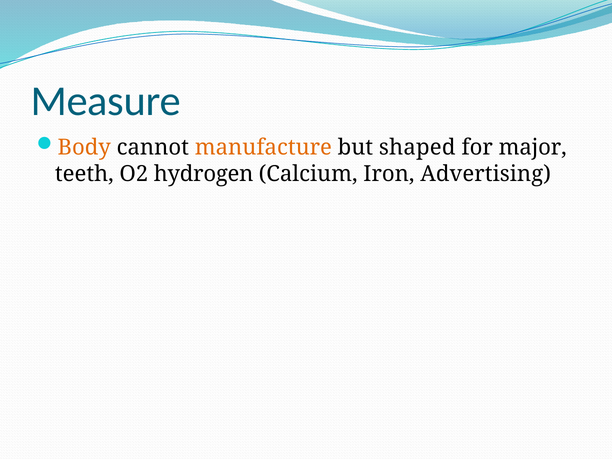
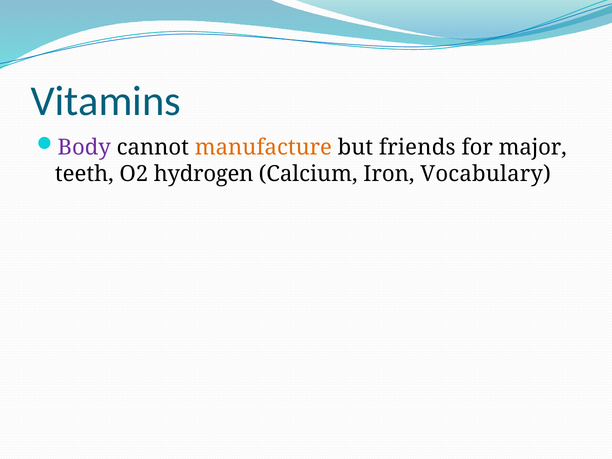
Measure: Measure -> Vitamins (106, 101)
Body colour: orange -> purple (84, 147)
shaped: shaped -> friends (417, 147)
Advertising: Advertising -> Vocabulary (486, 174)
